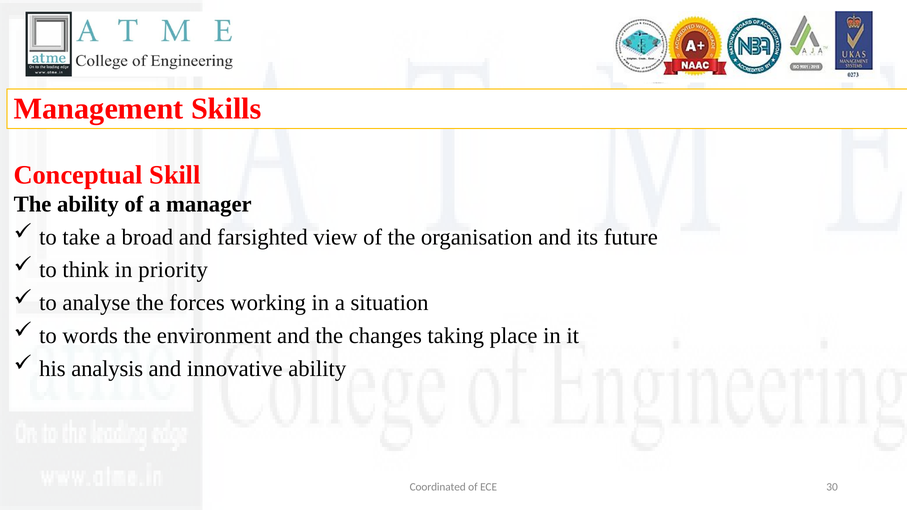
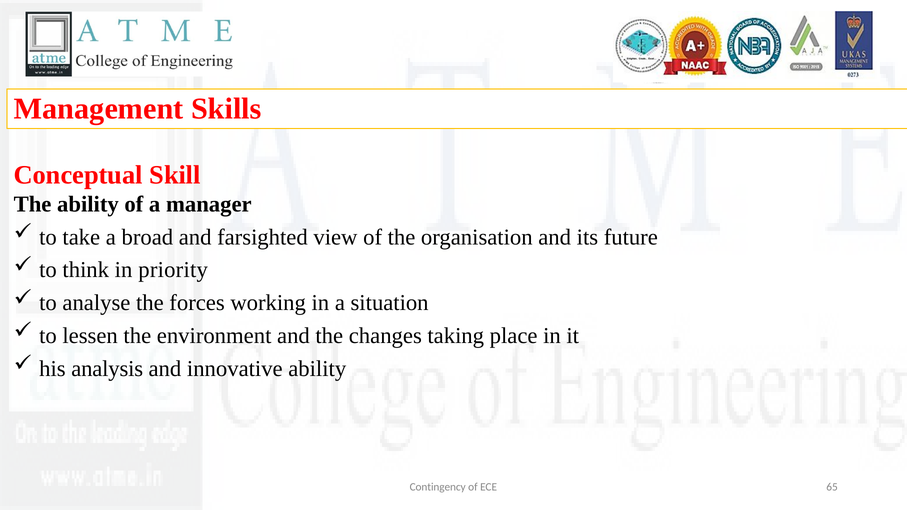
words: words -> lessen (90, 336)
Coordinated: Coordinated -> Contingency (438, 487)
30: 30 -> 65 (832, 487)
